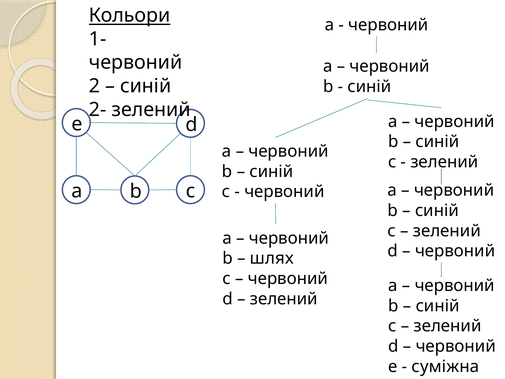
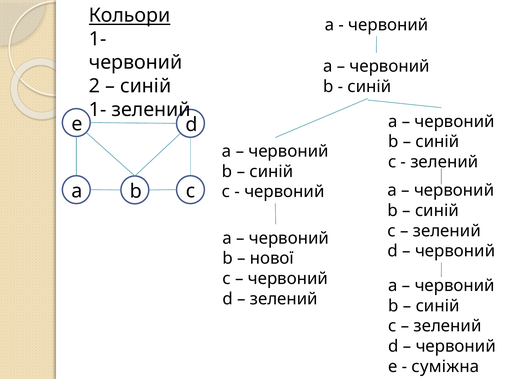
2-: 2- -> 1- (98, 110)
шлях: шлях -> нової (272, 258)
